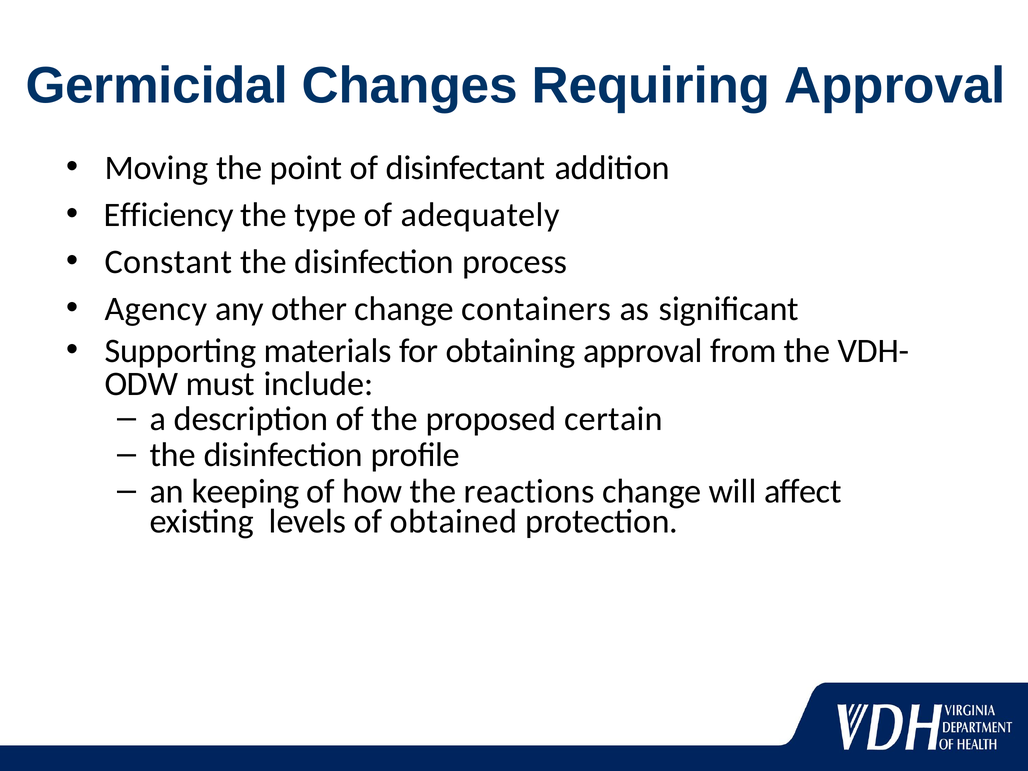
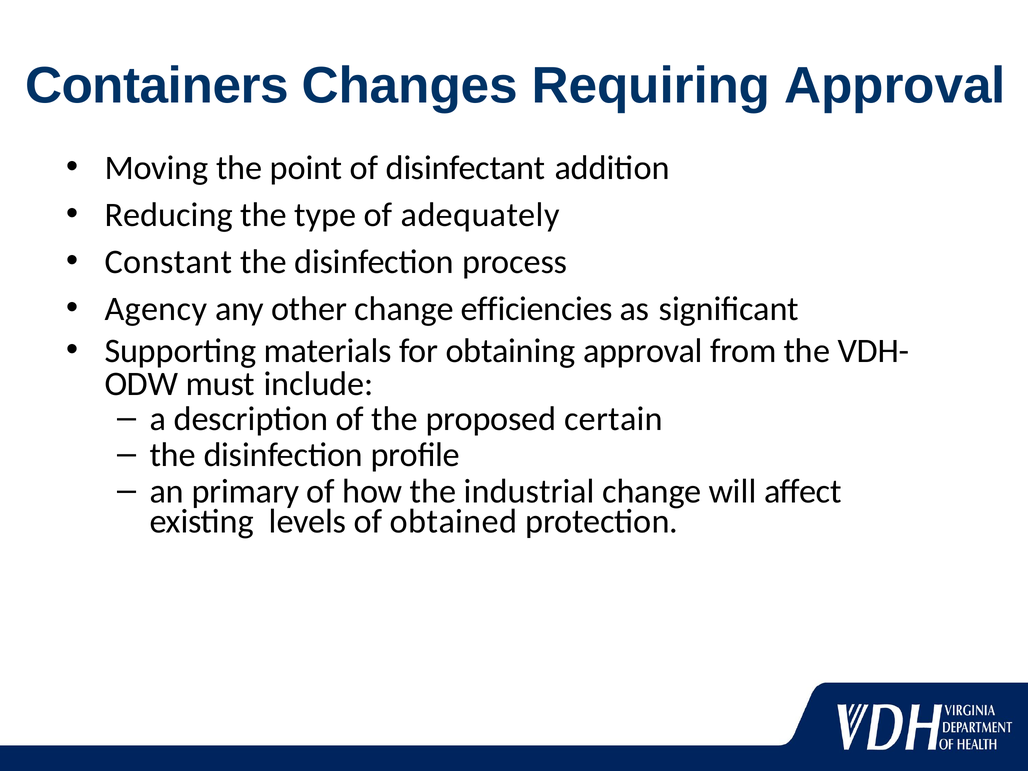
Germicidal: Germicidal -> Containers (157, 86)
Efficiency: Efficiency -> Reducing (169, 215)
containers: containers -> efficiencies (537, 309)
keeping: keeping -> primary (245, 491)
reactions: reactions -> industrial (529, 491)
